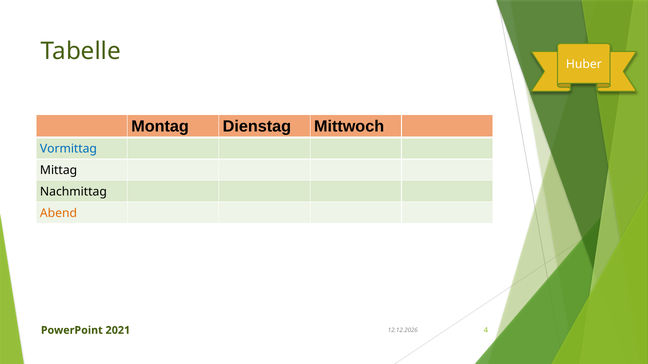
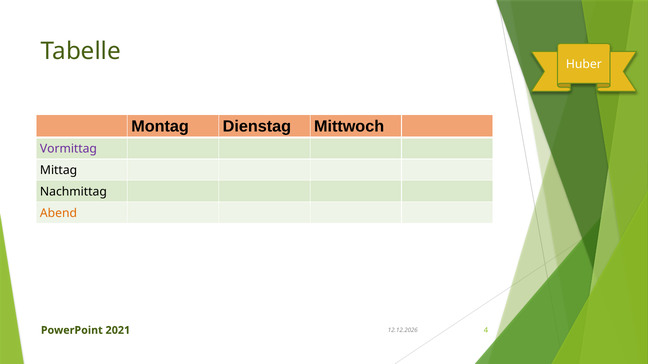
Vormittag colour: blue -> purple (68, 149)
